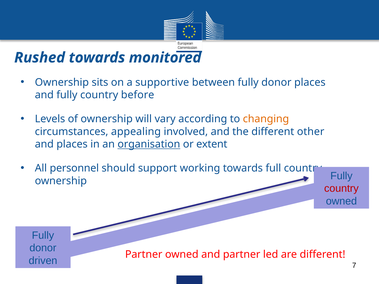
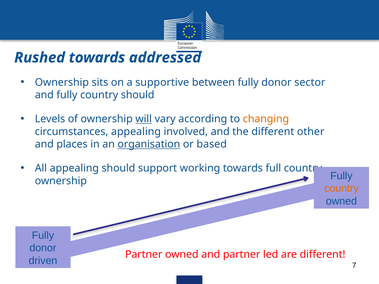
monitored: monitored -> addressed (165, 58)
donor places: places -> sector (310, 82)
country before: before -> should (138, 95)
will underline: none -> present (144, 119)
extent: extent -> based (212, 144)
All personnel: personnel -> appealing (74, 168)
country colour: red -> orange (341, 189)
